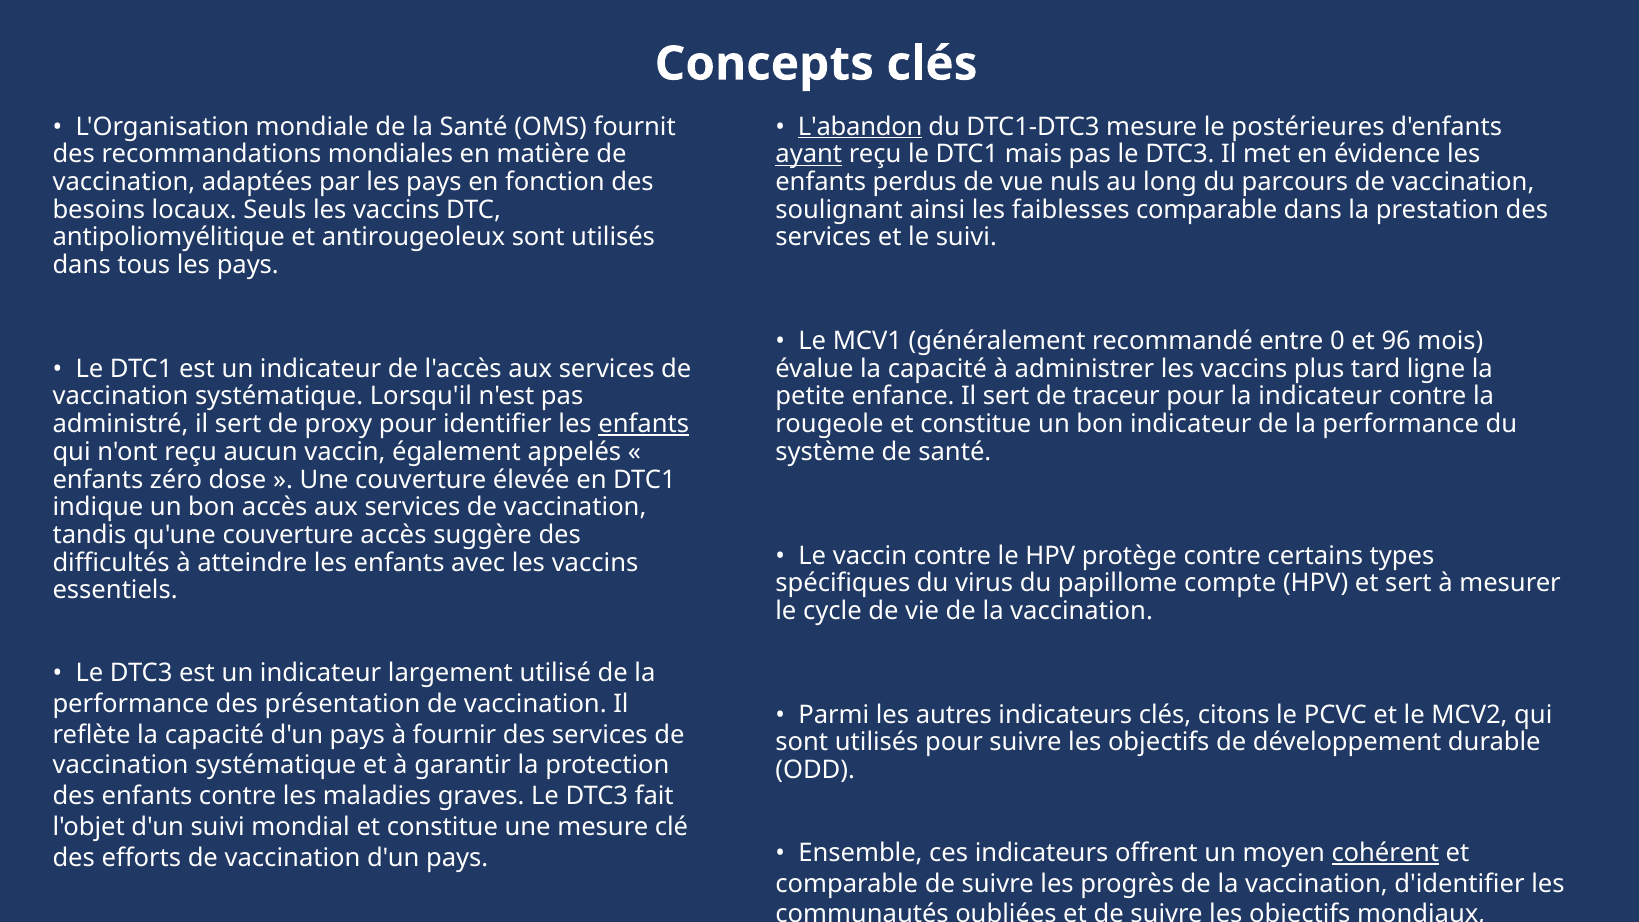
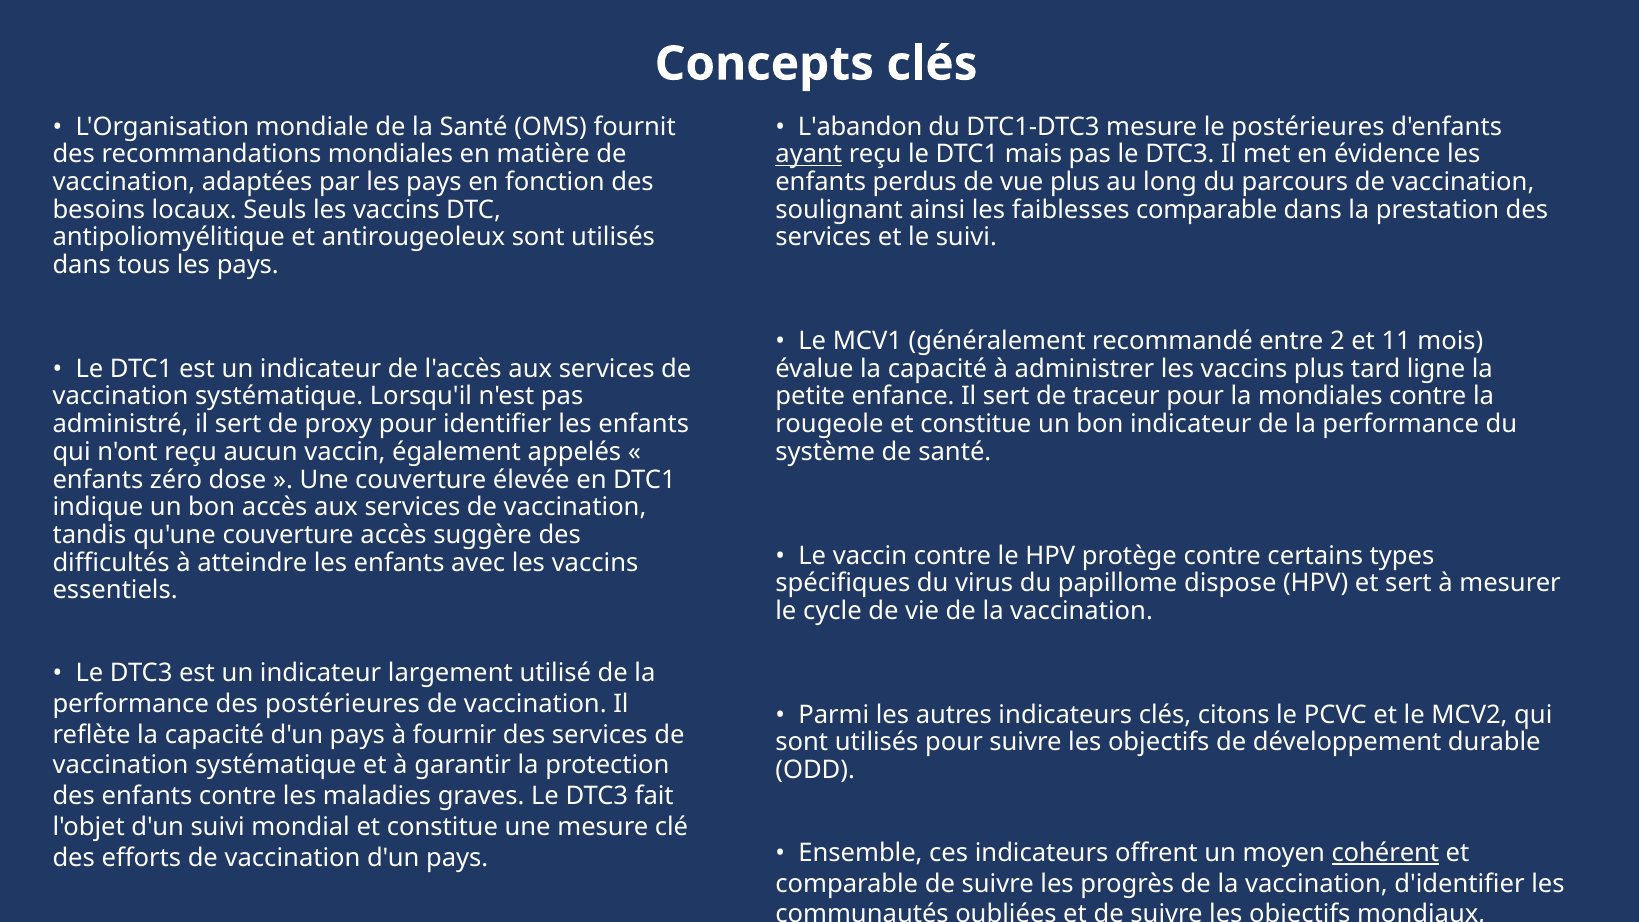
L'abandon underline: present -> none (860, 127)
vue nuls: nuls -> plus (1075, 182)
0: 0 -> 2 (1337, 341)
96: 96 -> 11 (1396, 341)
la indicateur: indicateur -> mondiales (1320, 396)
enfants underline: present -> none (644, 424)
compte: compte -> dispose (1230, 583)
des présentation: présentation -> postérieures (343, 704)
